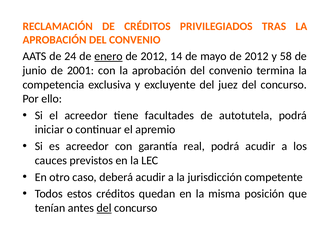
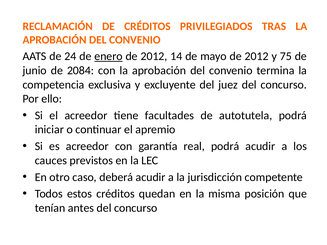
58: 58 -> 75 (286, 56)
2001: 2001 -> 2084 (81, 71)
del underline: present -> none (104, 208)
